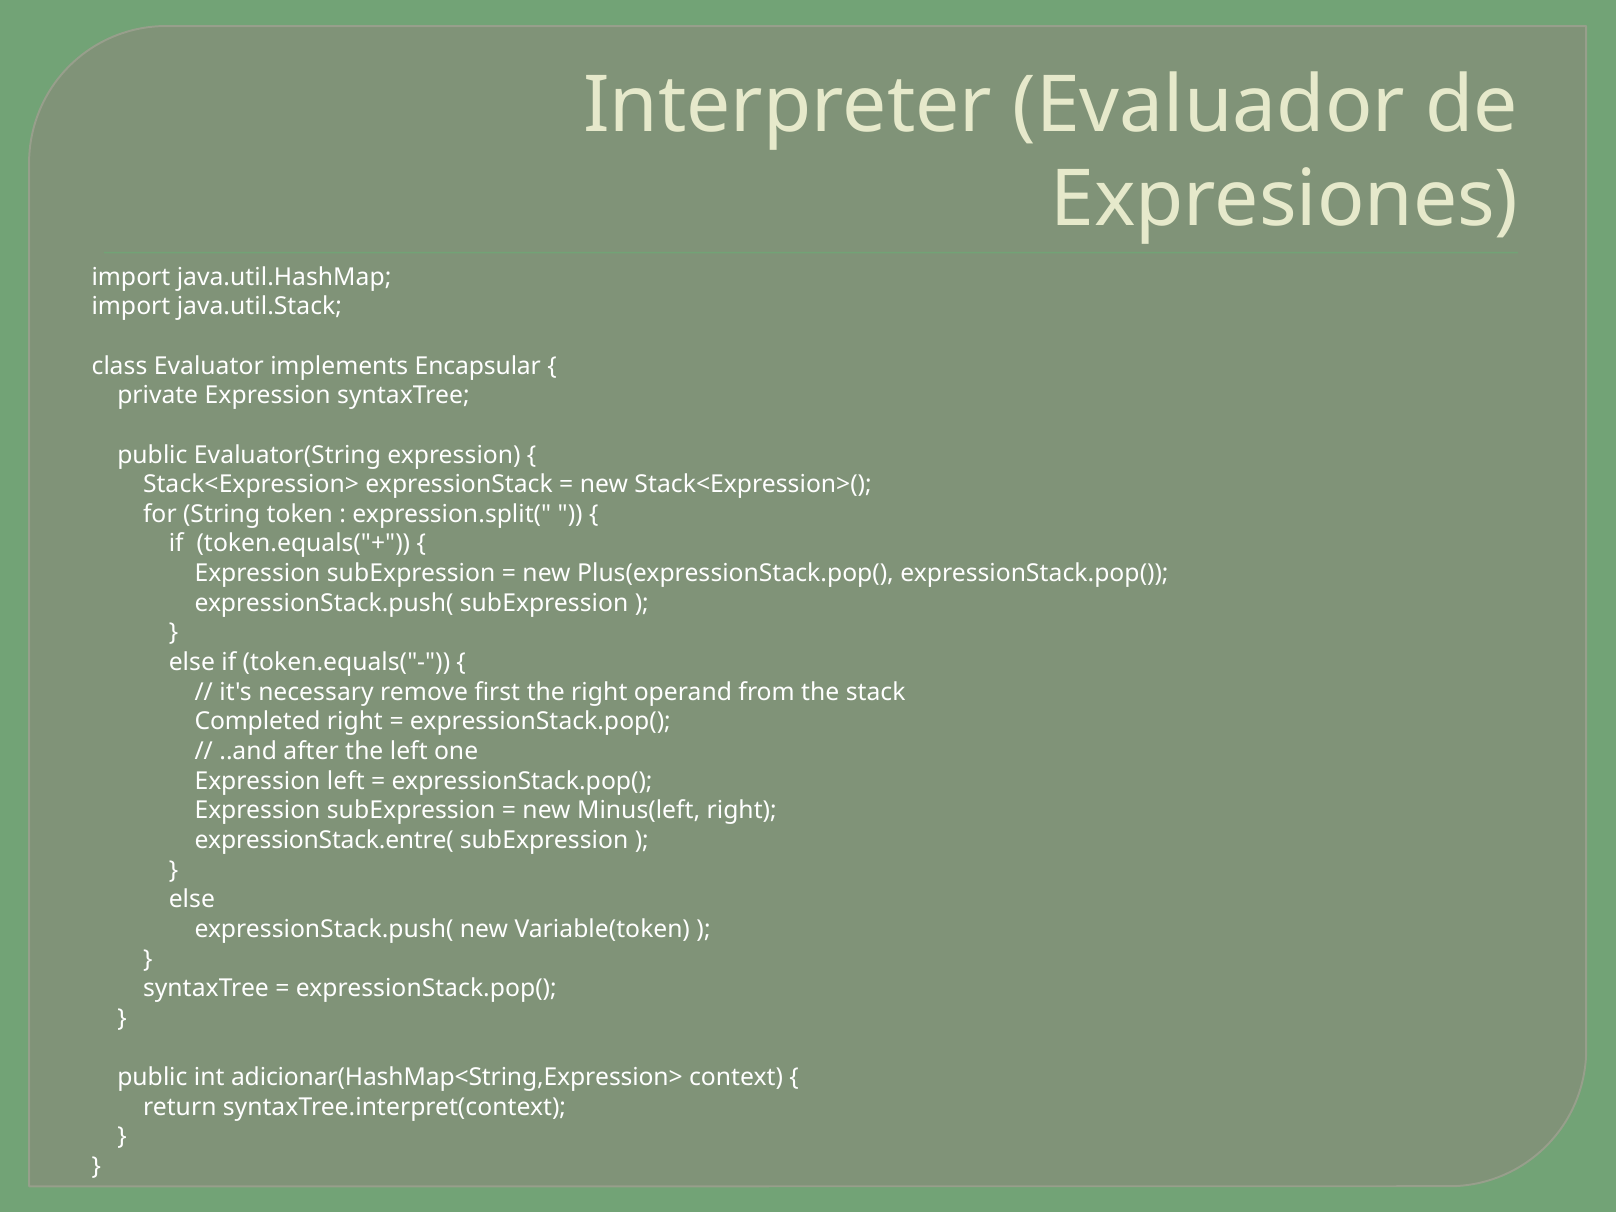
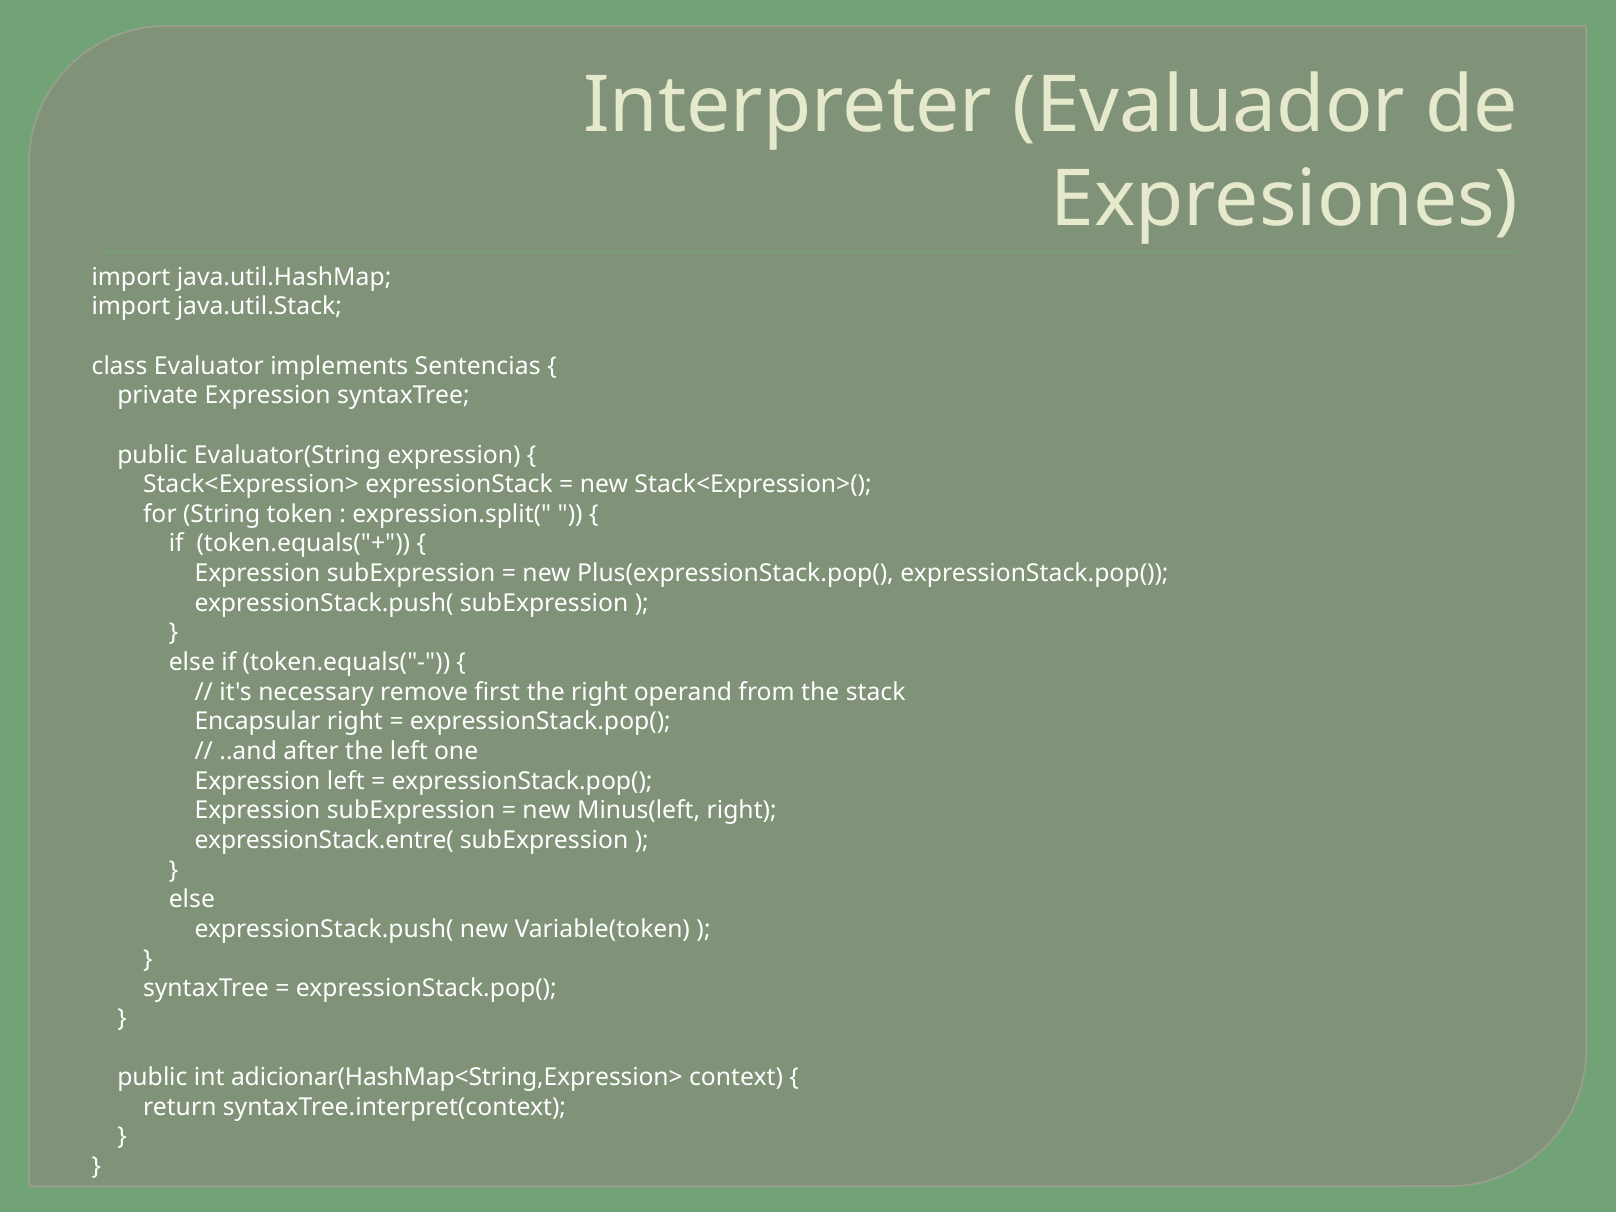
Encapsular: Encapsular -> Sentencias (478, 366)
Completed: Completed -> Encapsular (258, 722)
